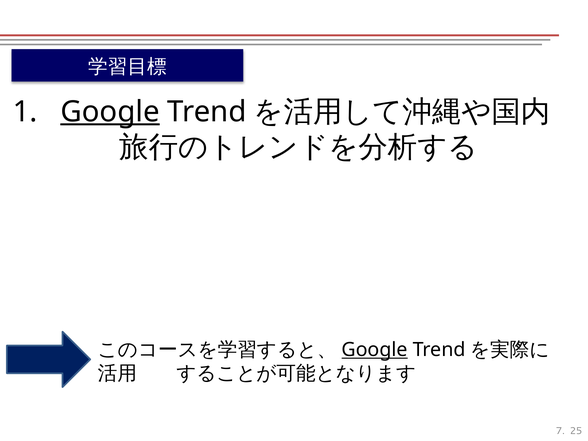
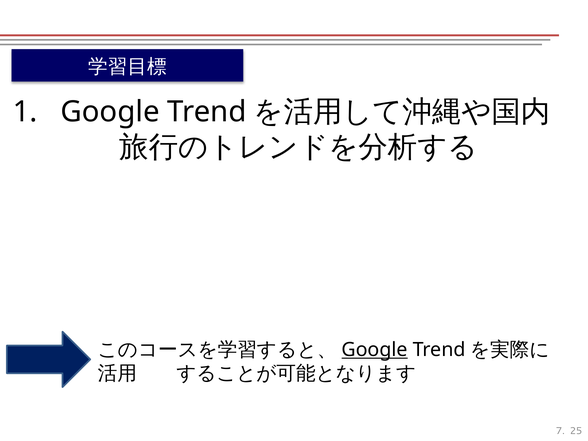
Google underline: present -> none (110, 112)
